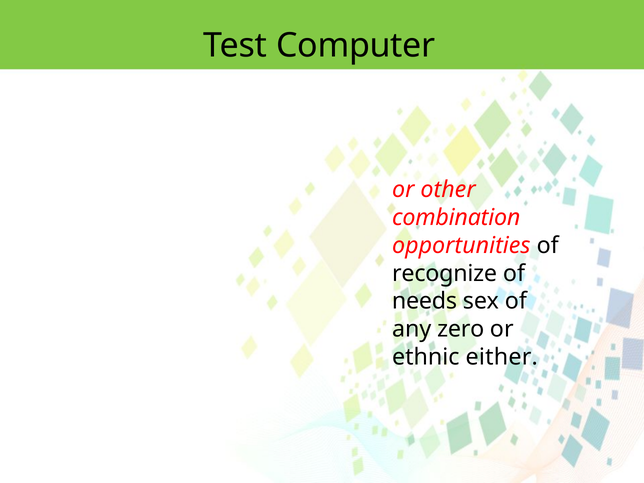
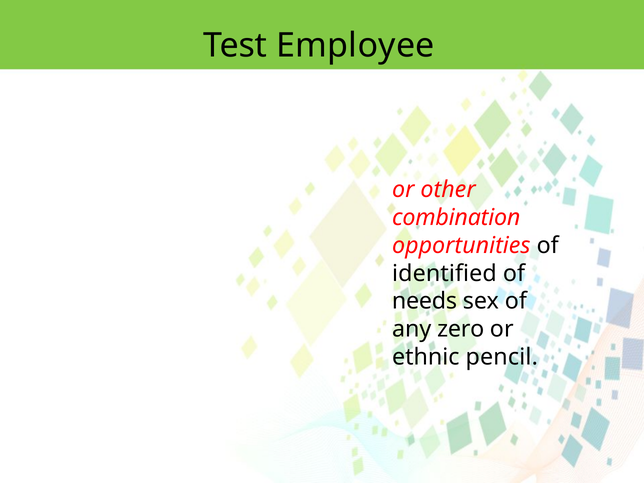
Computer: Computer -> Employee (355, 46)
recognize: recognize -> identiﬁed (444, 273)
either: either -> pencil (502, 357)
